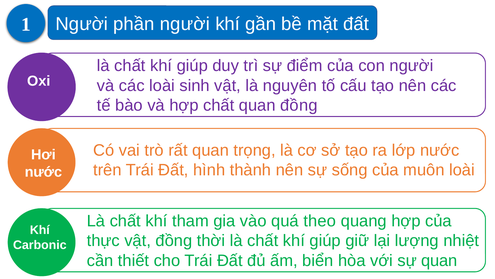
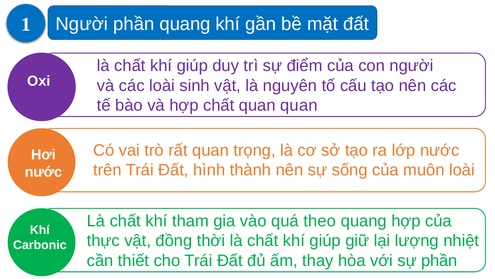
phần người: người -> quang (185, 24)
quan đồng: đồng -> quan (299, 105)
biển: biển -> thay (318, 260)
sự quan: quan -> phần (439, 260)
